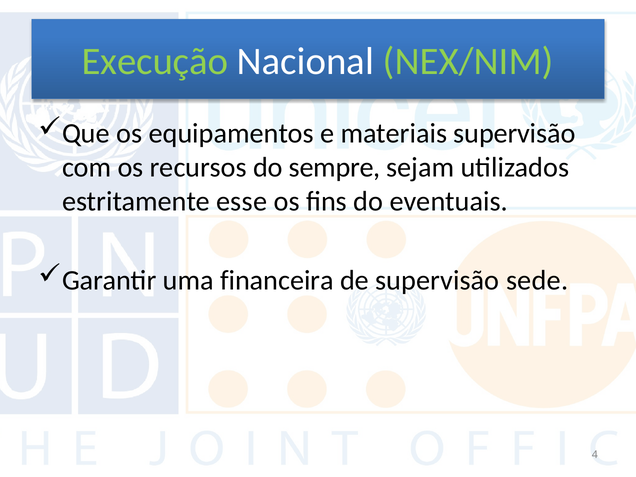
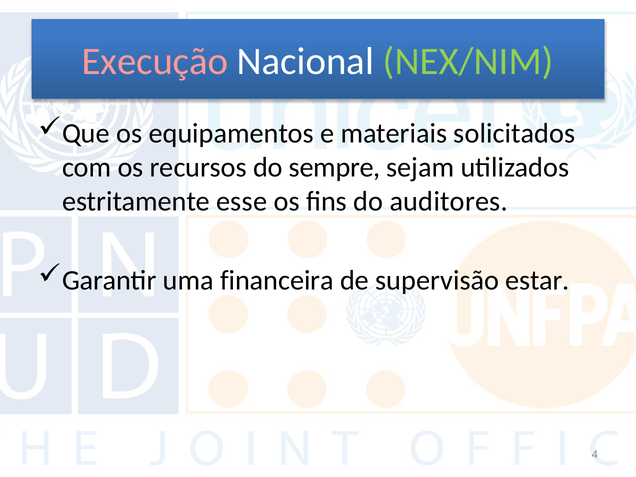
Execução colour: light green -> pink (155, 62)
materiais supervisão: supervisão -> solicitados (514, 133)
eventuais: eventuais -> auditores (449, 201)
sede: sede -> estar (537, 280)
